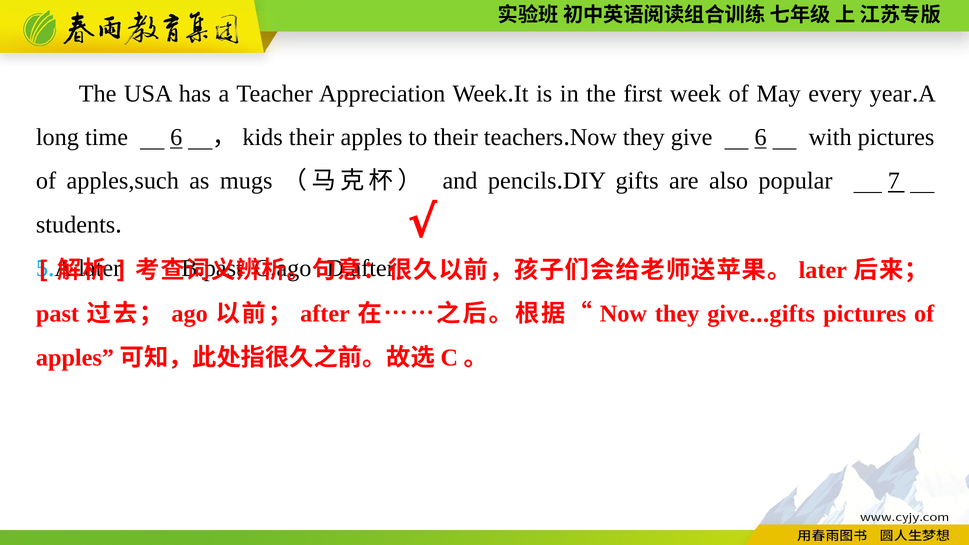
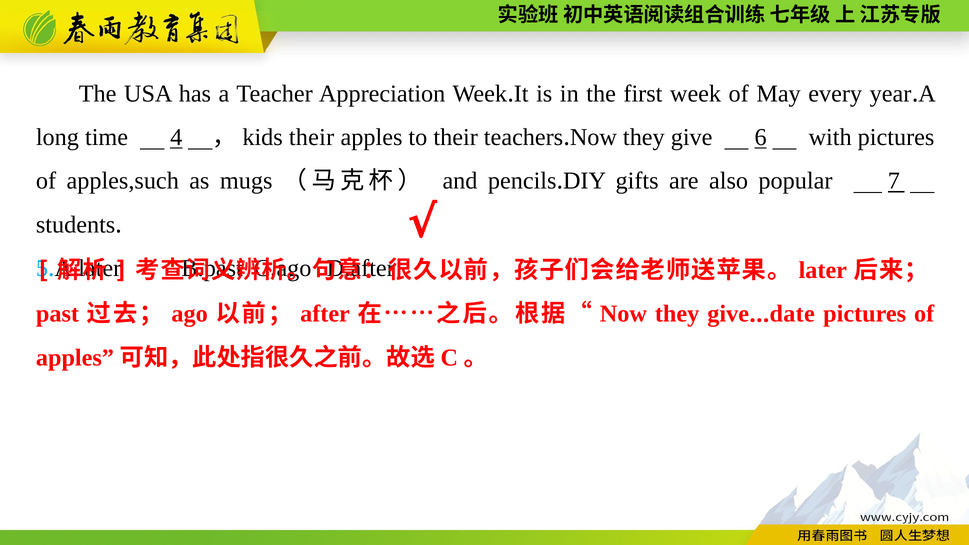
time 6: 6 -> 4 (176, 137)
gifts: gifts -> date (792, 314)
